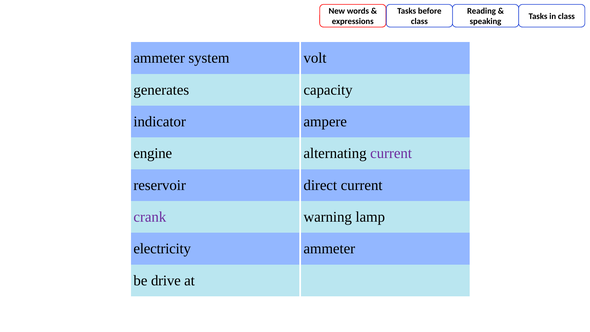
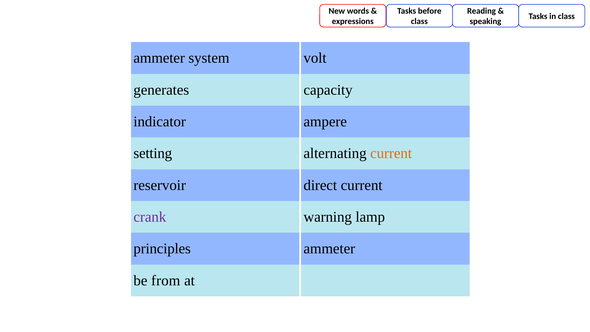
engine: engine -> setting (153, 153)
current colour: purple -> orange (391, 153)
electricity: electricity -> principles (162, 249)
drive: drive -> from (166, 280)
